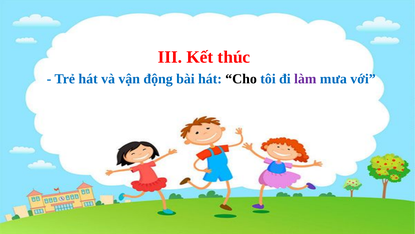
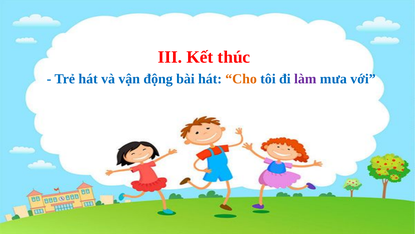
Cho colour: black -> orange (241, 79)
